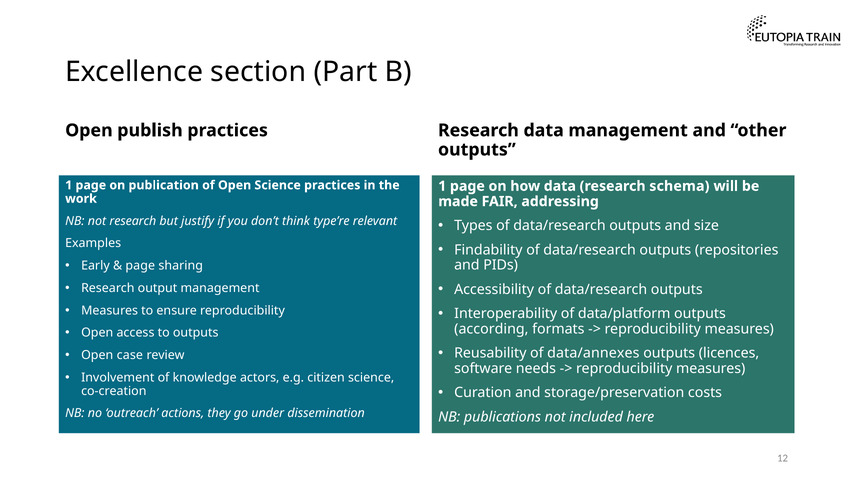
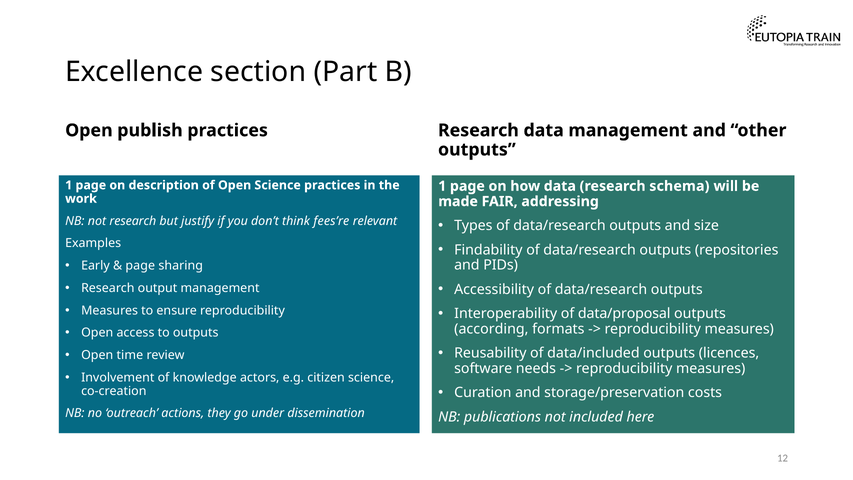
publication: publication -> description (164, 185)
type’re: type’re -> fees’re (331, 221)
data/platform: data/platform -> data/proposal (624, 313)
data/annexes: data/annexes -> data/included (593, 353)
case: case -> time (130, 355)
